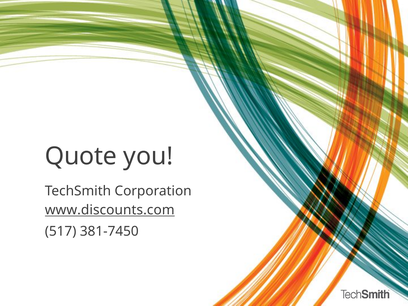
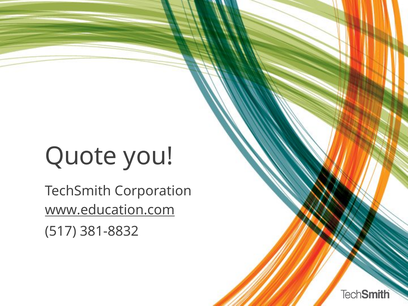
www.discounts.com: www.discounts.com -> www.education.com (110, 210)
381-7450: 381-7450 -> 381-8832 (109, 231)
